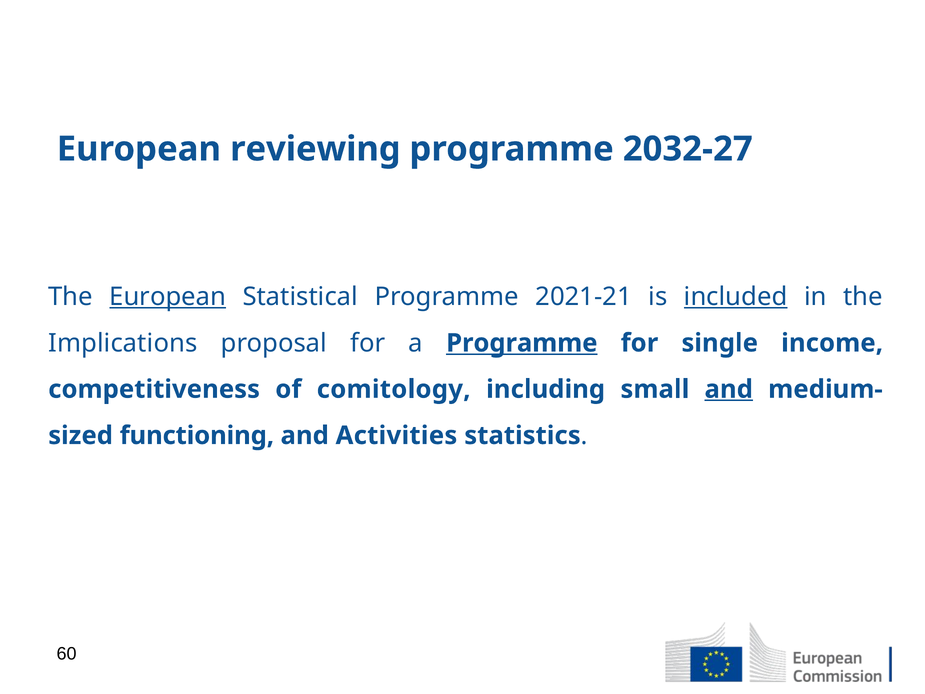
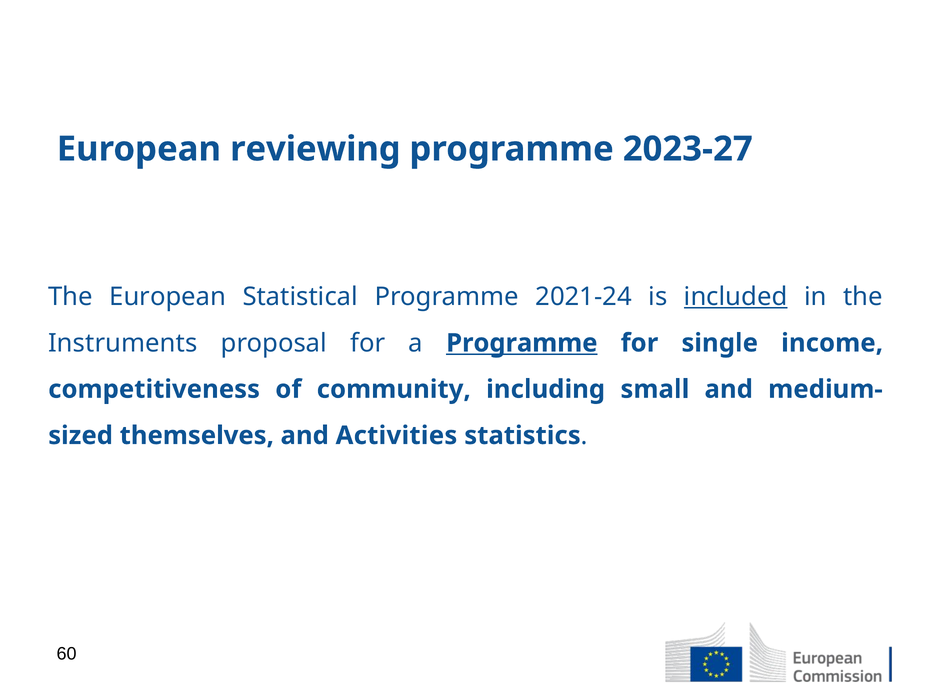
2032-27: 2032-27 -> 2023-27 (688, 149)
European underline: present -> none (168, 297)
2021-21: 2021-21 -> 2021-24 (584, 297)
Implications: Implications -> Instruments (123, 343)
comitology: comitology -> community (394, 389)
and underline: present -> none (729, 389)
functioning: functioning -> themselves (197, 435)
